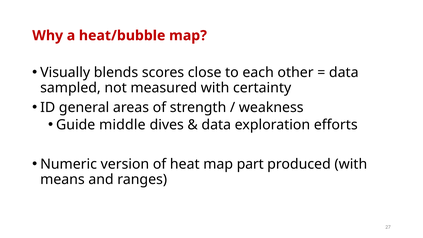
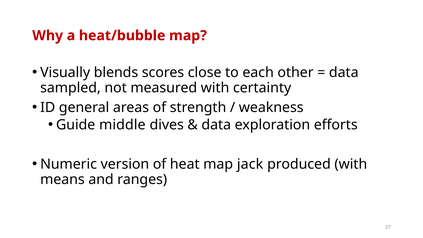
part: part -> jack (250, 164)
